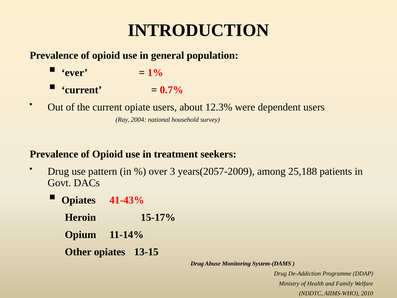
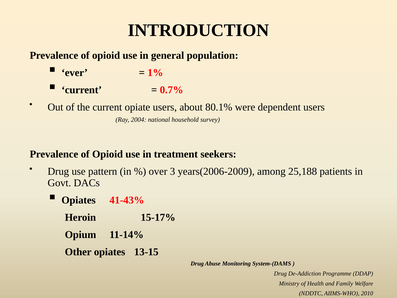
12.3%: 12.3% -> 80.1% (219, 107)
years(2057-2009: years(2057-2009 -> years(2006-2009 (216, 171)
